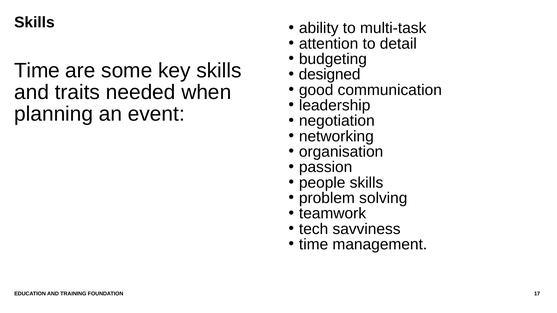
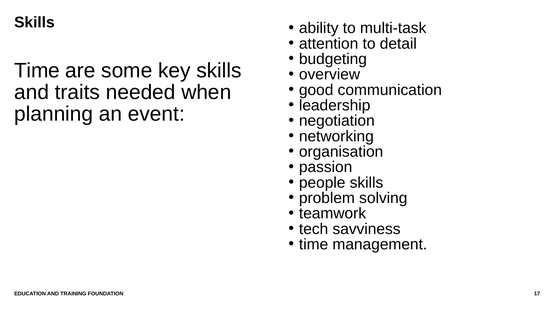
designed: designed -> overview (330, 75)
